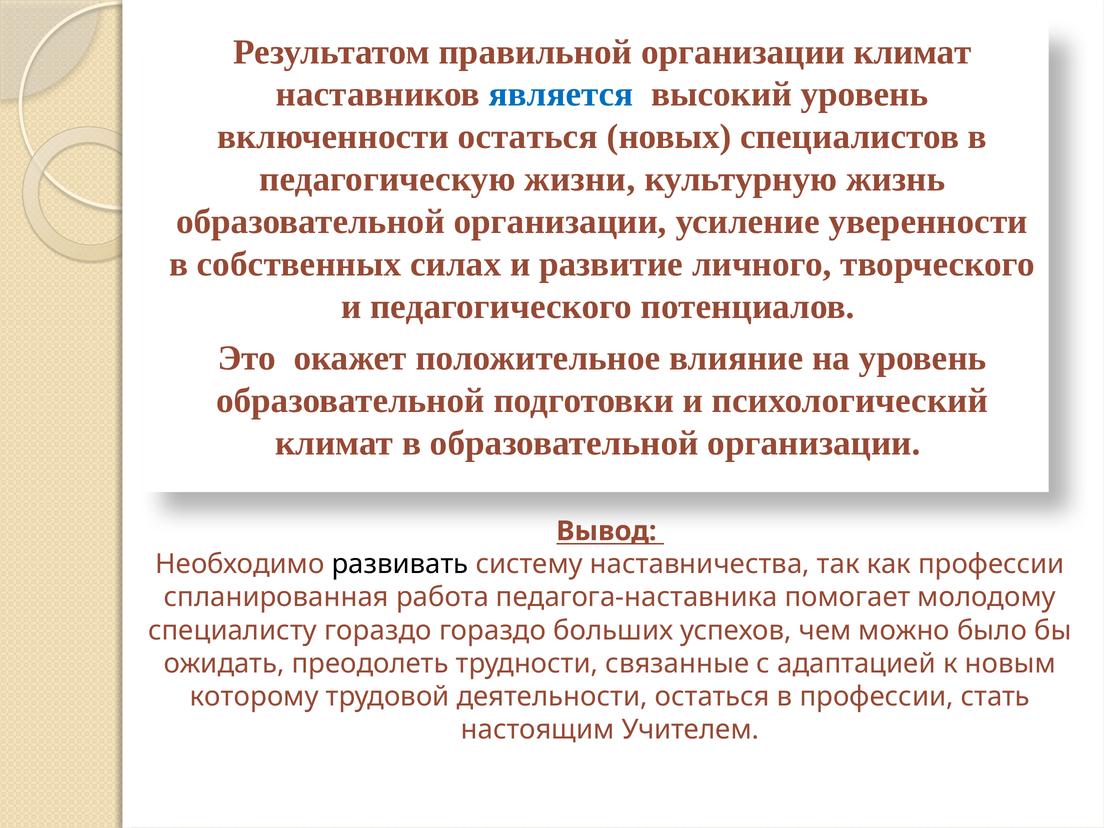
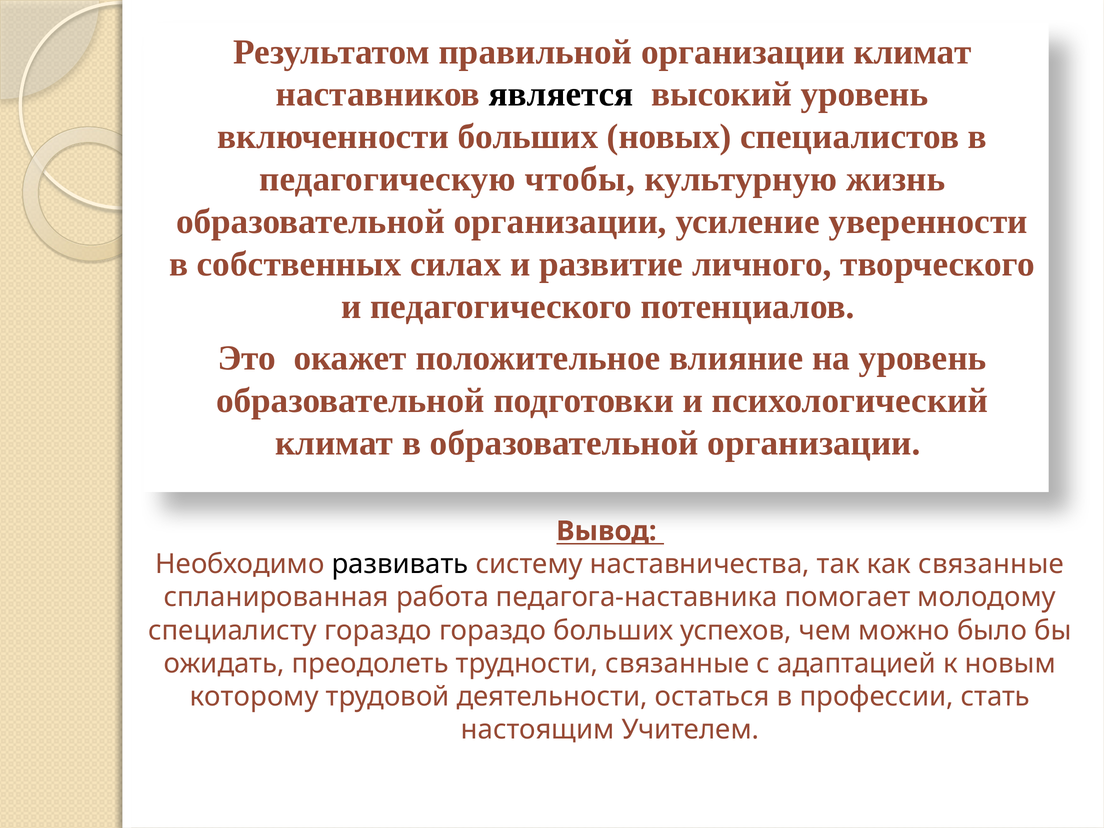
является colour: blue -> black (561, 94)
включенности остаться: остаться -> больших (528, 137)
жизни: жизни -> чтобы (580, 179)
как профессии: профессии -> связанные (991, 564)
